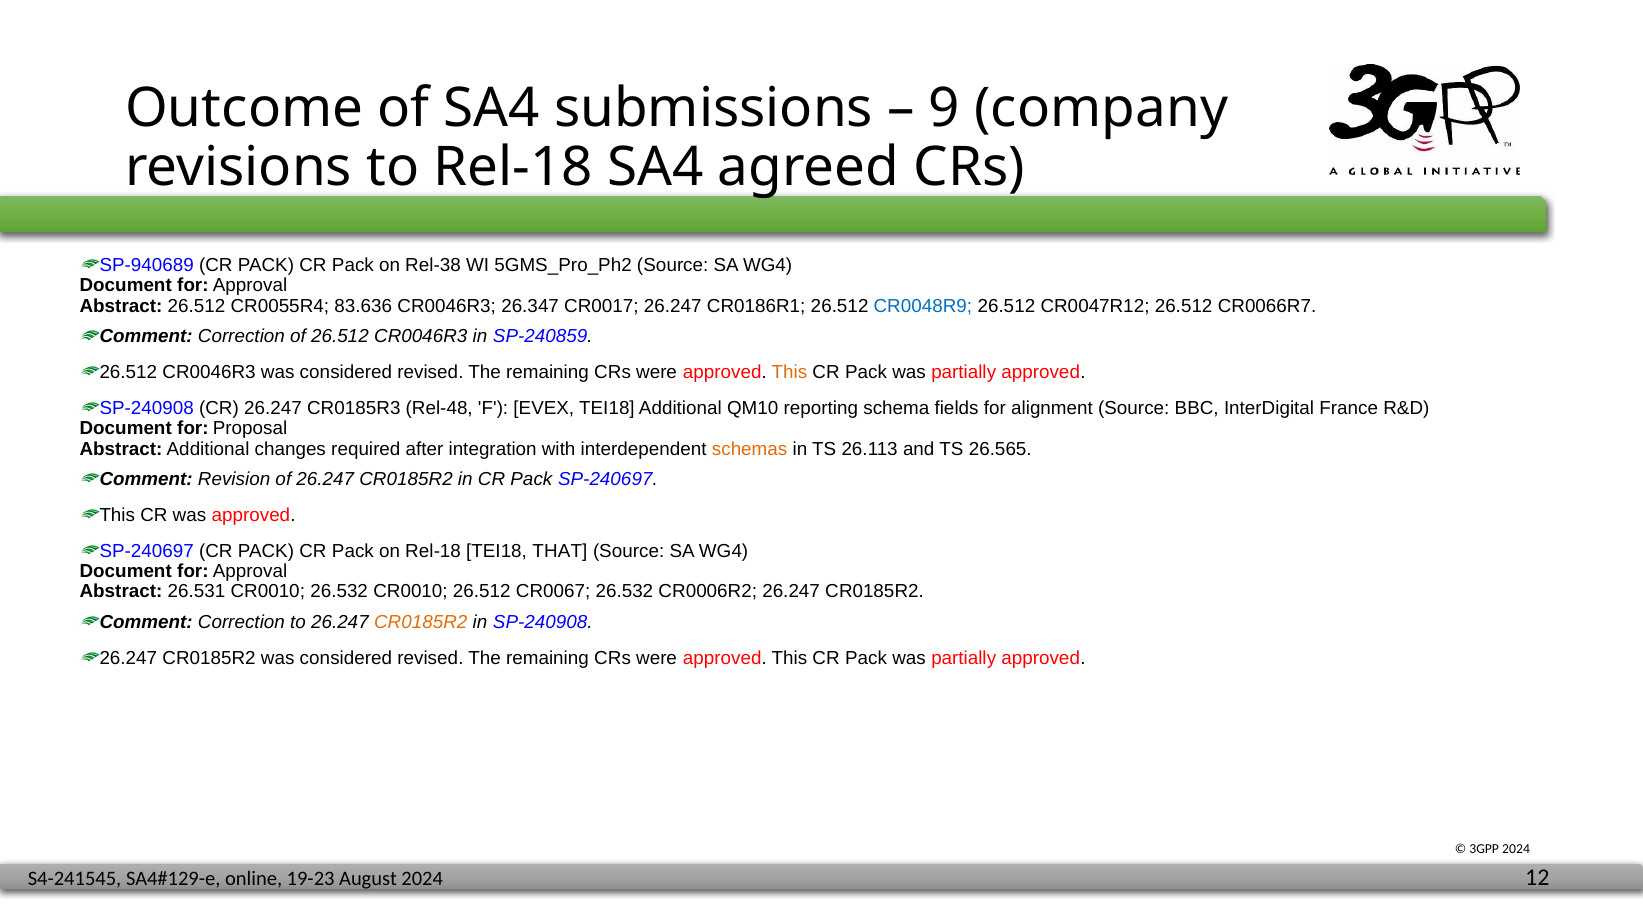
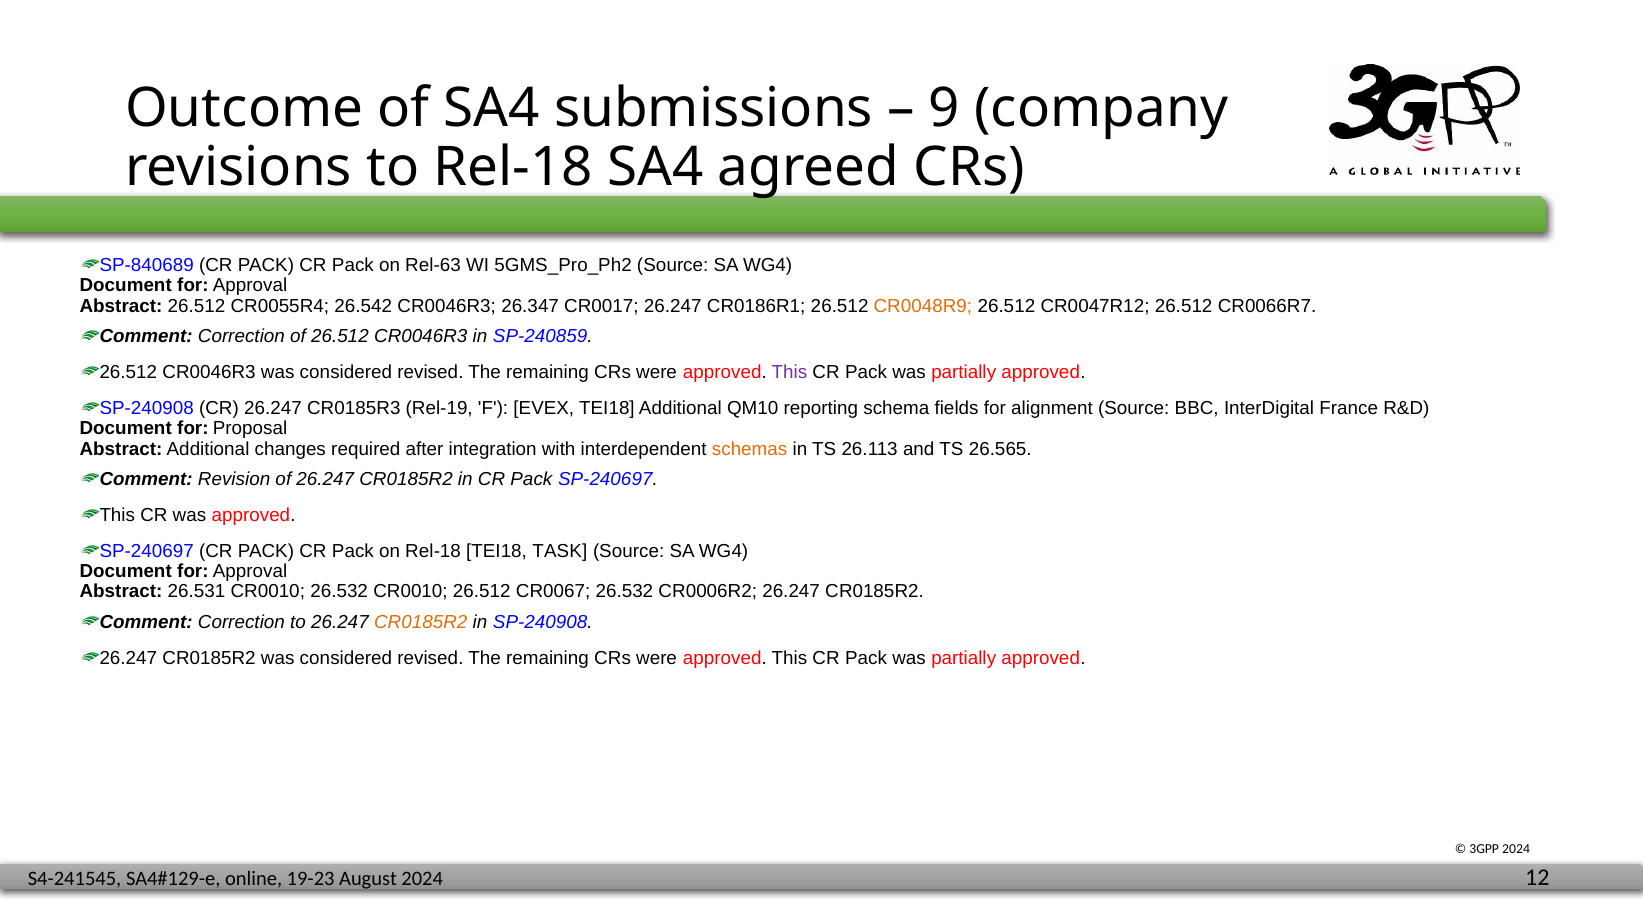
SP-940689: SP-940689 -> SP-840689 (147, 265)
Rel-38: Rel-38 -> Rel-63 (433, 265)
83.636: 83.636 -> 26.542 (363, 306)
CR0048R9 colour: blue -> orange (923, 306)
This colour: orange -> purple (789, 372)
Rel-48: Rel-48 -> Rel-19 (439, 408)
THAT: THAT -> TASK (560, 551)
